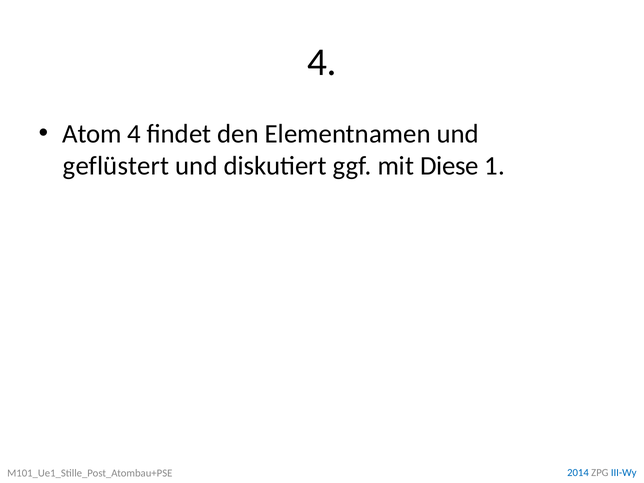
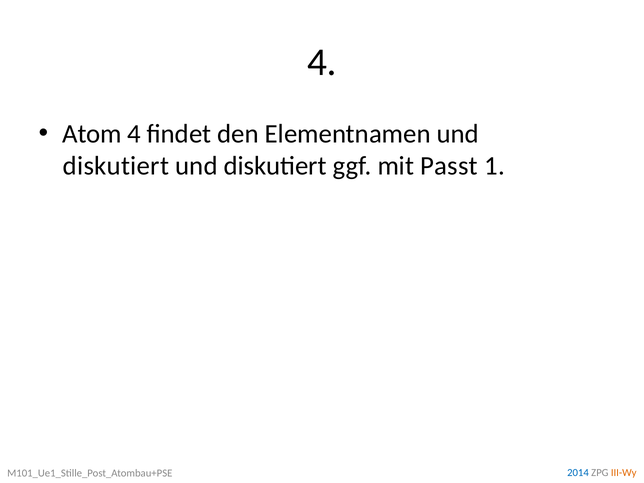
geflüstert: geflüstert -> diskutiert (116, 166)
Diese: Diese -> Passt (449, 166)
III-Wy colour: blue -> orange (624, 473)
